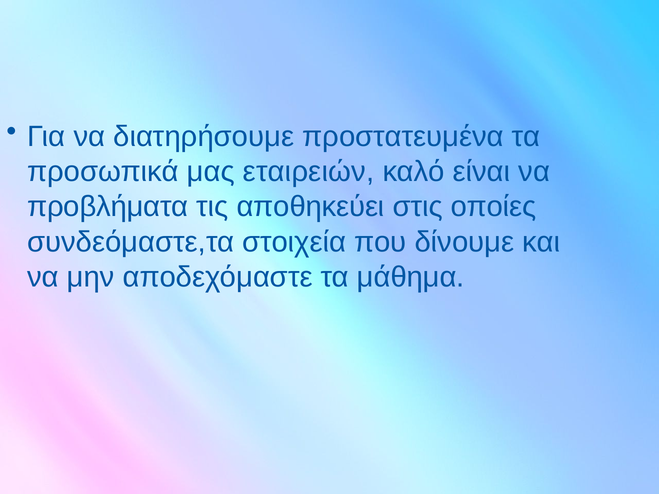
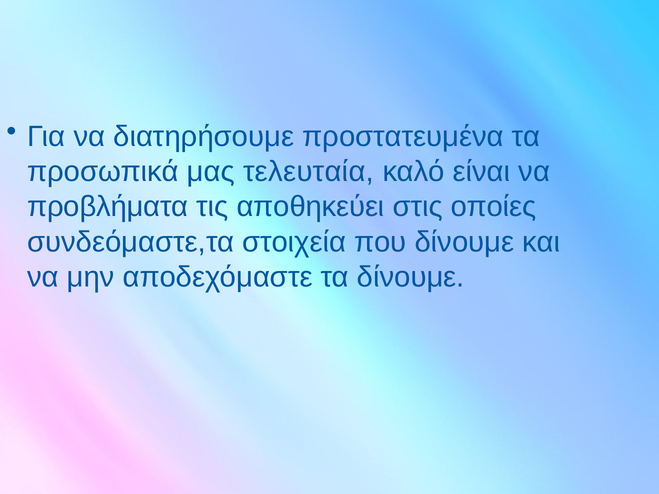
εταιρειών: εταιρειών -> τελευταία (309, 172)
τα μάθημα: μάθημα -> δίνουμε (411, 277)
